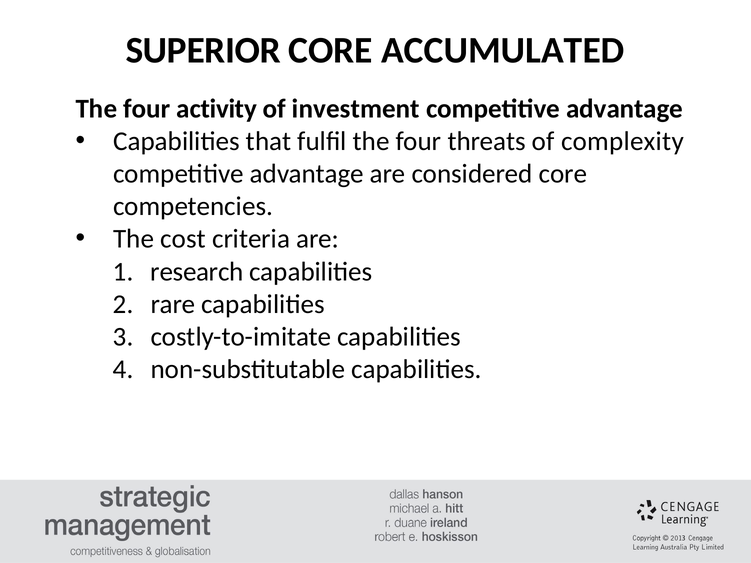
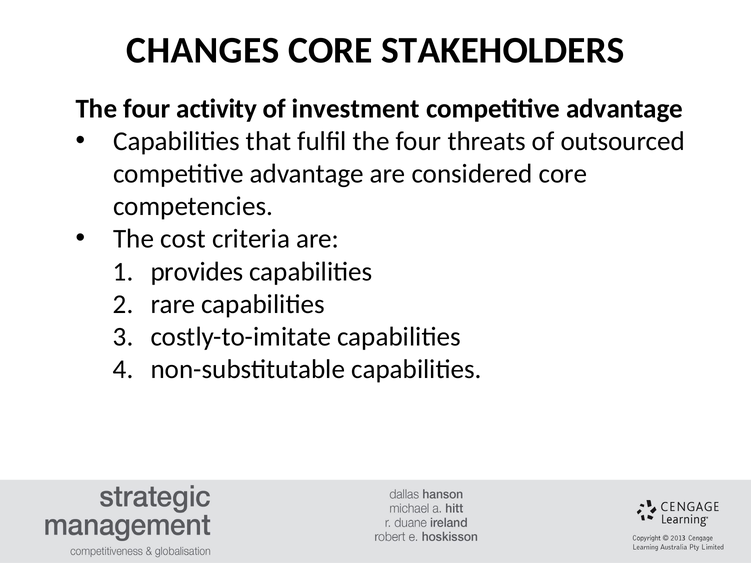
SUPERIOR: SUPERIOR -> CHANGES (203, 50)
ACCUMULATED: ACCUMULATED -> STAKEHOLDERS (503, 50)
complexity: complexity -> outsourced (623, 141)
research: research -> provides (197, 272)
